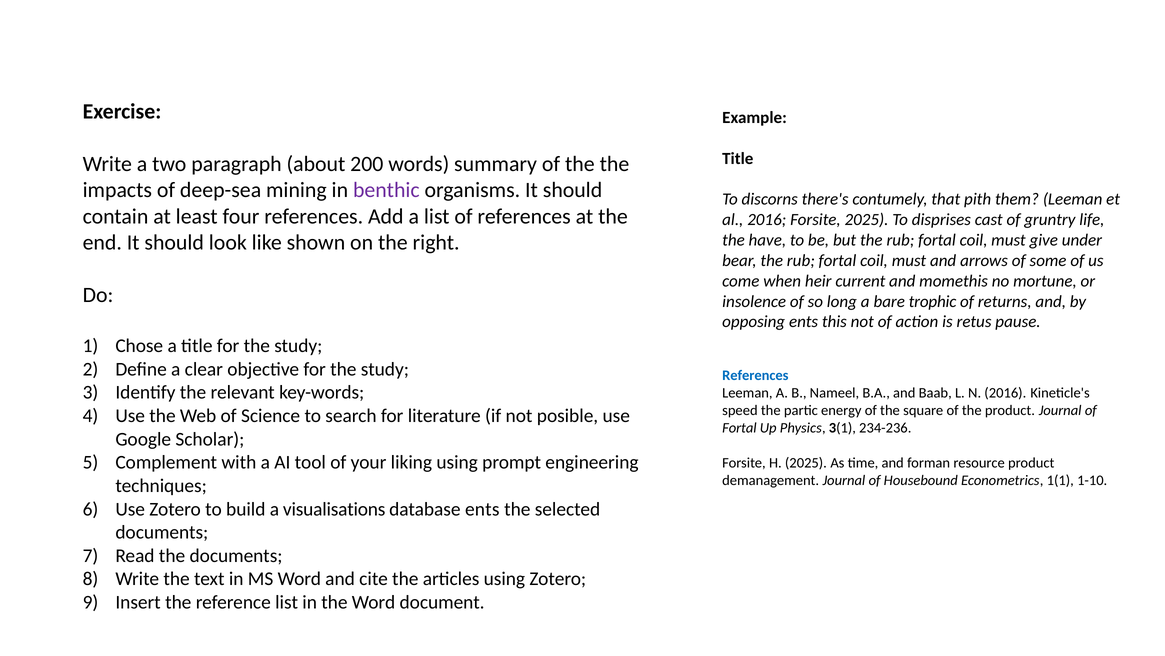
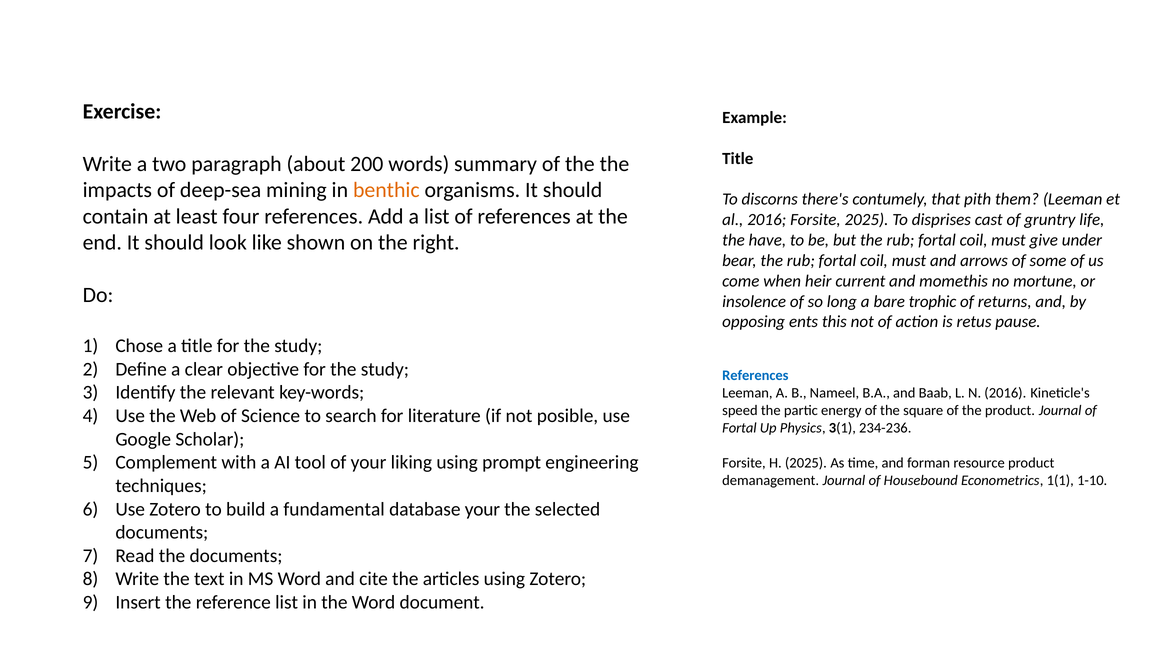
benthic colour: purple -> orange (386, 190)
visualisations: visualisations -> fundamental (334, 509)
database ents: ents -> your (482, 509)
